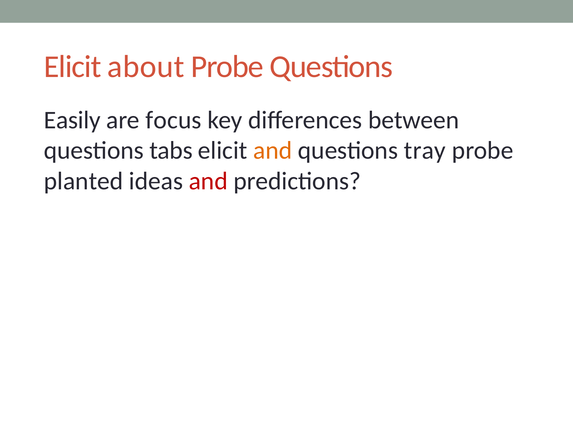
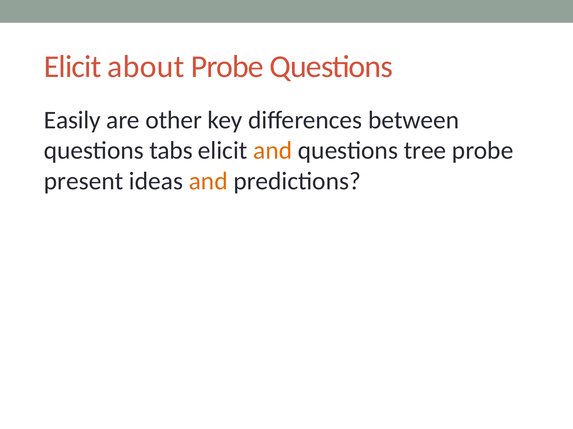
focus: focus -> other (174, 120)
tray: tray -> tree (425, 151)
planted: planted -> present (84, 181)
and colour: red -> orange (208, 181)
